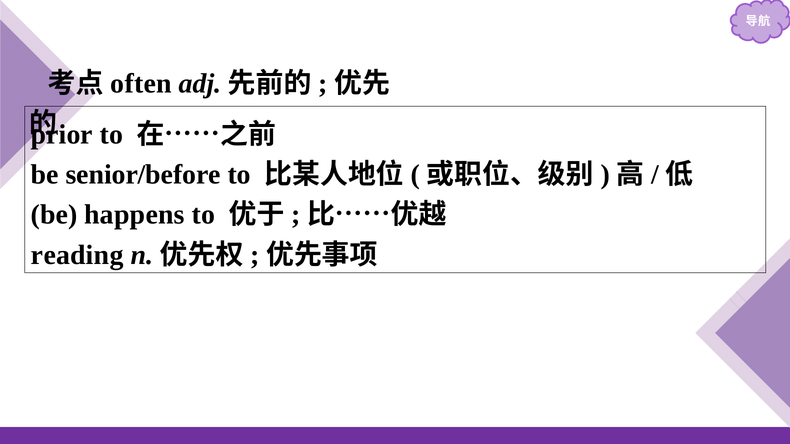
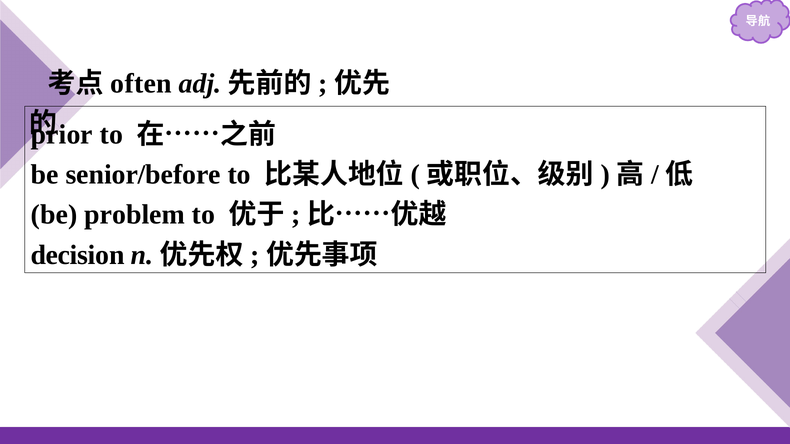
happens: happens -> problem (135, 215)
reading: reading -> decision (78, 255)
